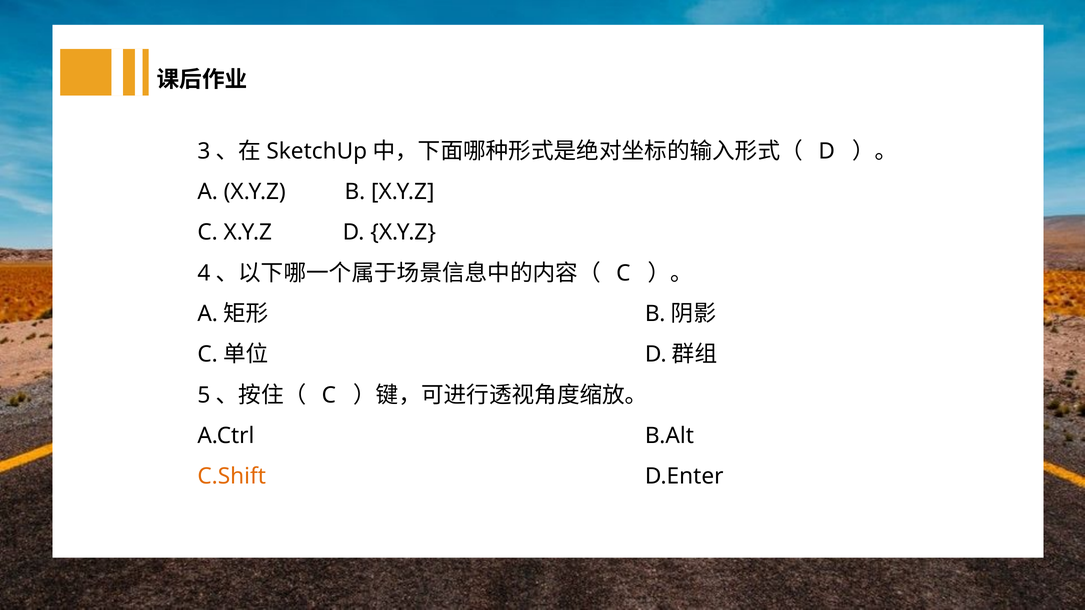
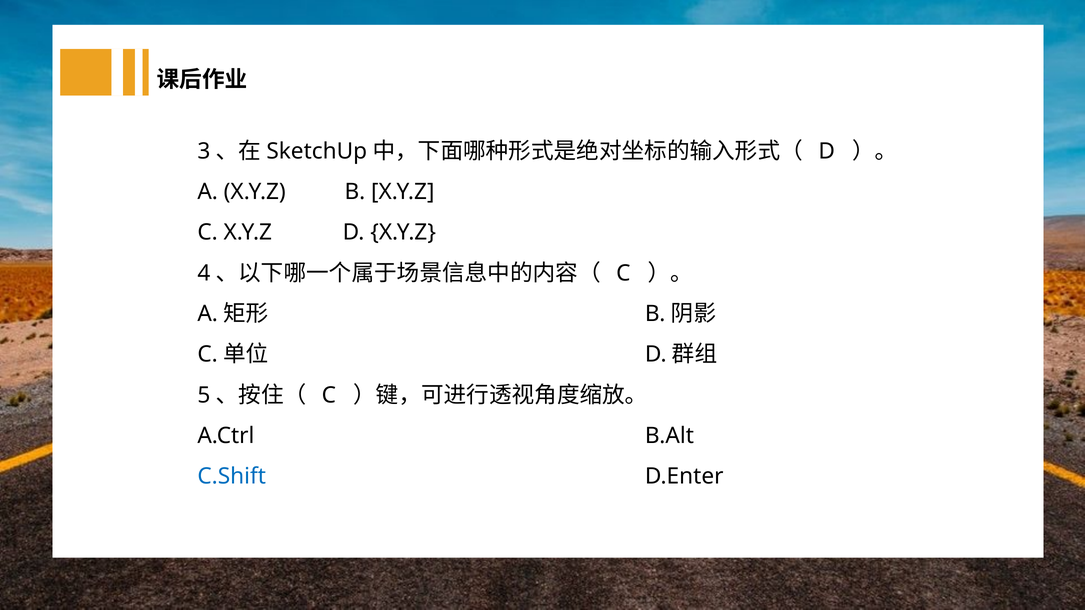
C.Shift colour: orange -> blue (232, 477)
